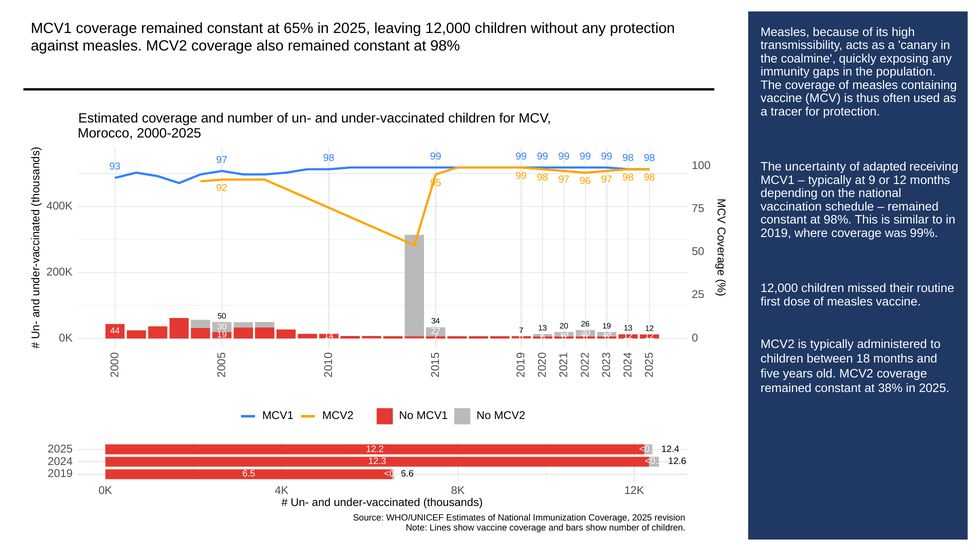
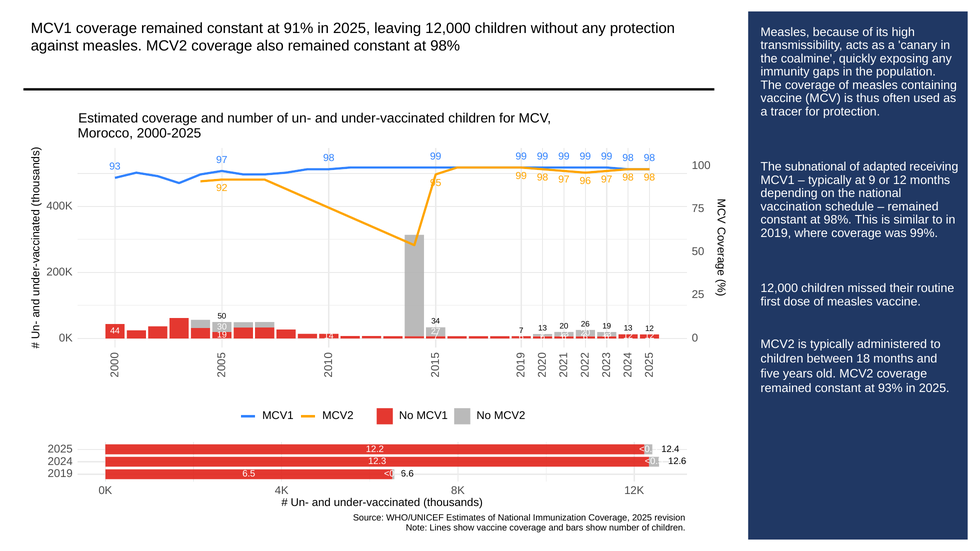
65%: 65% -> 91% (298, 28)
uncertainty: uncertainty -> subnational (816, 167)
38%: 38% -> 93% (890, 388)
